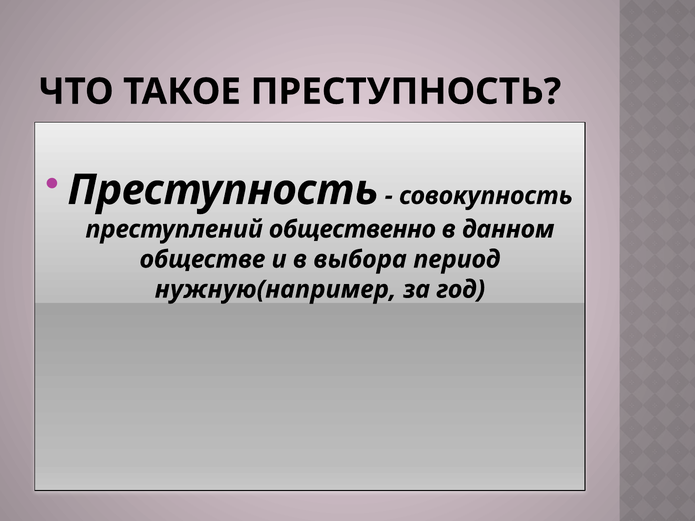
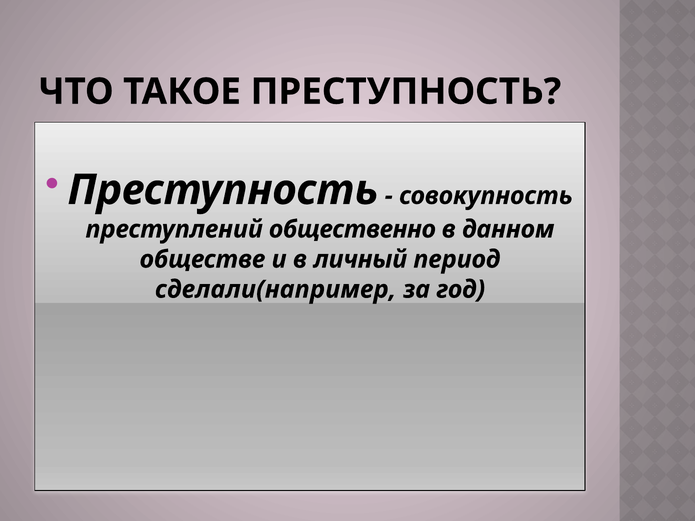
выбора: выбора -> личный (360, 260)
нужную(например: нужную(например -> сделали(например (276, 290)
